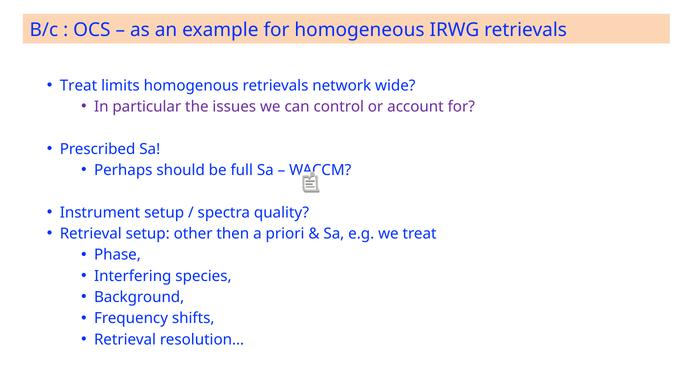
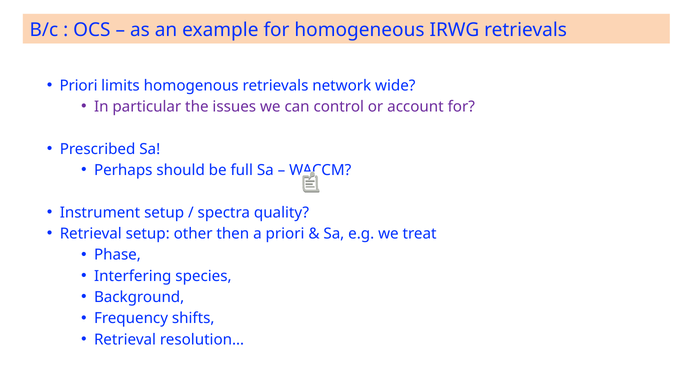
Treat: Treat -> Priori (79, 86)
